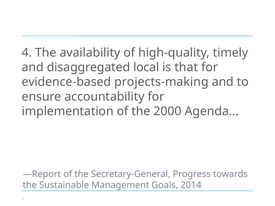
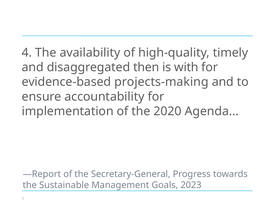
local: local -> then (146, 67)
that: that -> with (186, 67)
2000: 2000 -> 2020 (168, 111)
2014: 2014 -> 2023 (191, 185)
